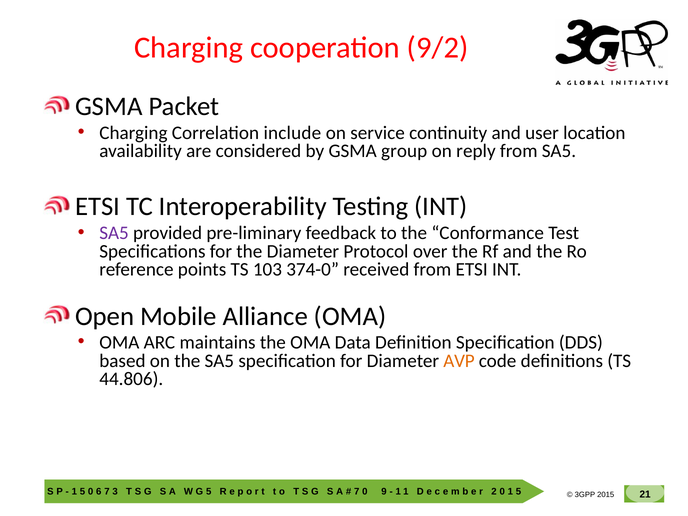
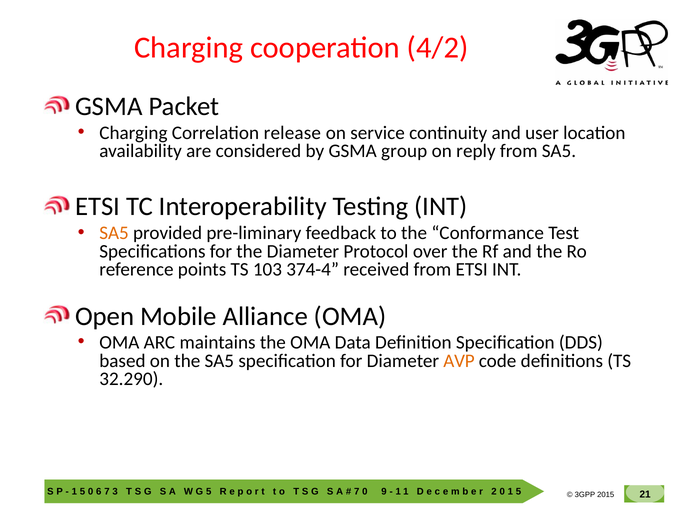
9/2: 9/2 -> 4/2 (438, 48)
include: include -> release (292, 133)
SA5 colour: purple -> orange (114, 233)
374-0: 374-0 -> 374-4 (313, 270)
44.806: 44.806 -> 32.290 (131, 379)
